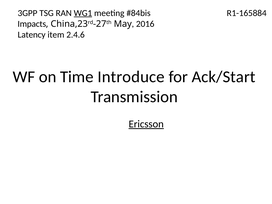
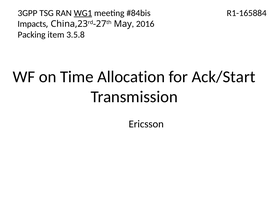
Latency: Latency -> Packing (32, 35)
2.4.6: 2.4.6 -> 3.5.8 (76, 35)
Introduce: Introduce -> Allocation (131, 77)
Ericsson underline: present -> none (146, 124)
